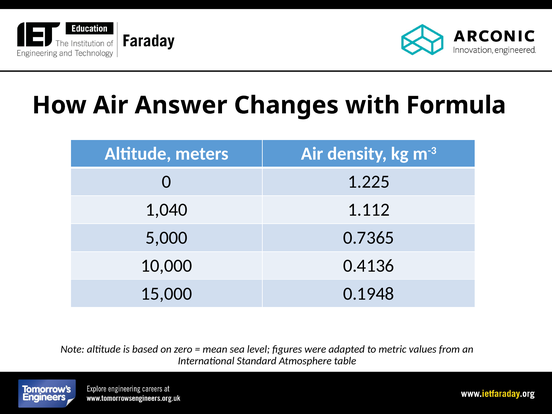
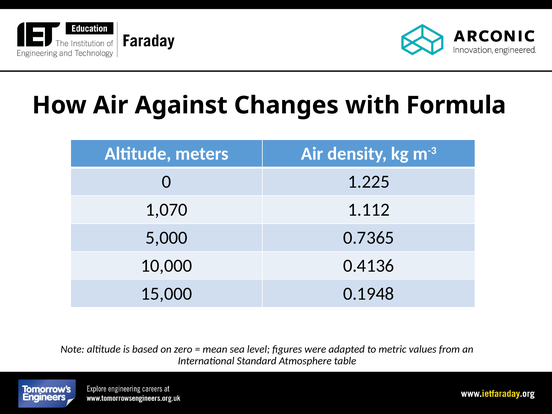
Answer: Answer -> Against (181, 105)
1,040: 1,040 -> 1,070 (167, 210)
